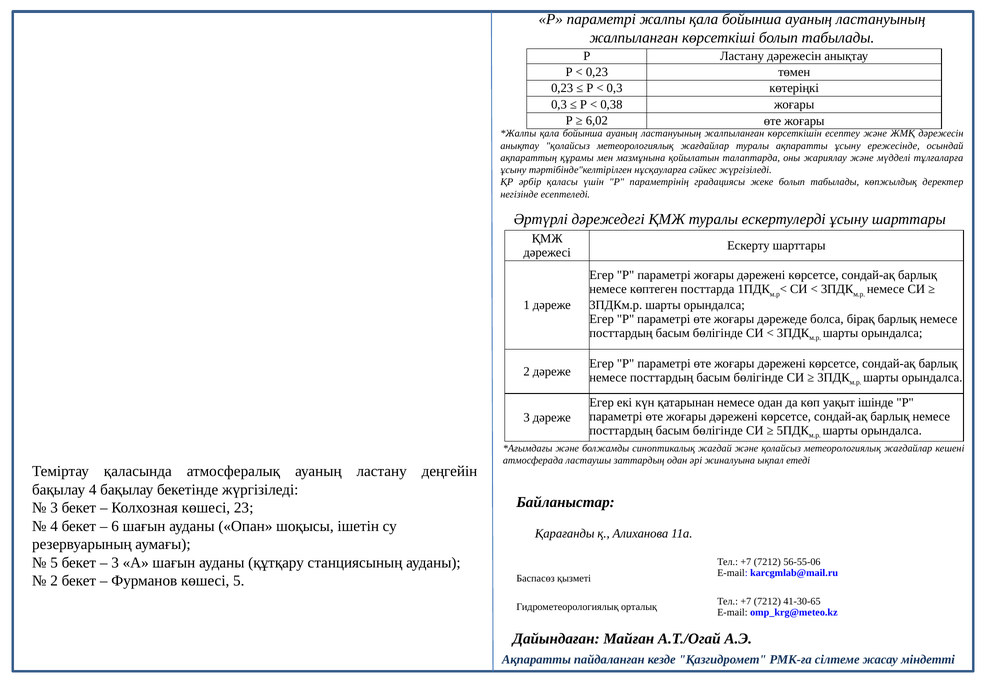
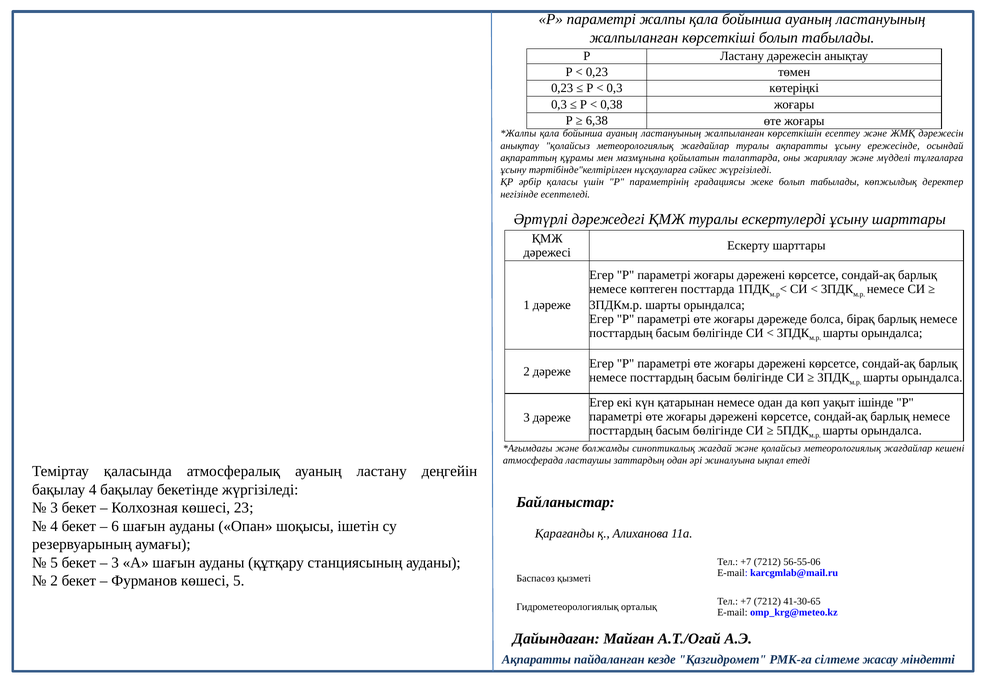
6,02: 6,02 -> 6,38 (597, 121)
